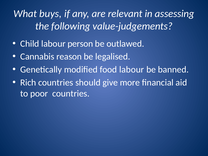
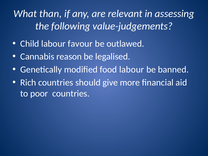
buys: buys -> than (51, 14)
person: person -> favour (80, 44)
